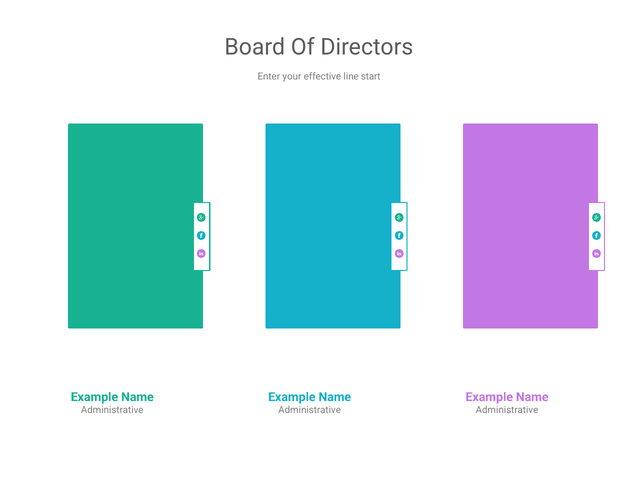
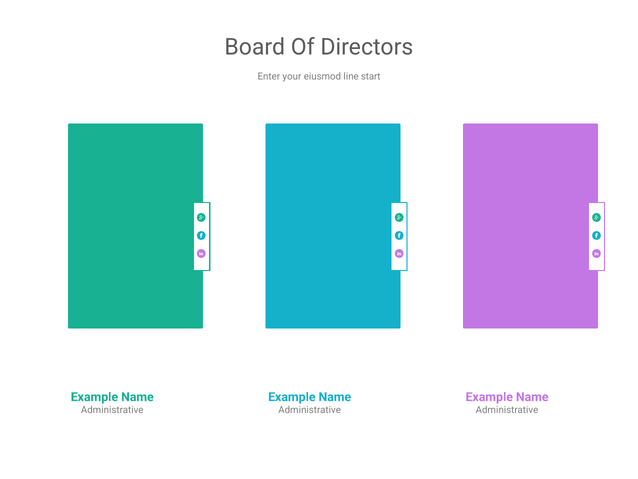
effective: effective -> eiusmod (322, 77)
